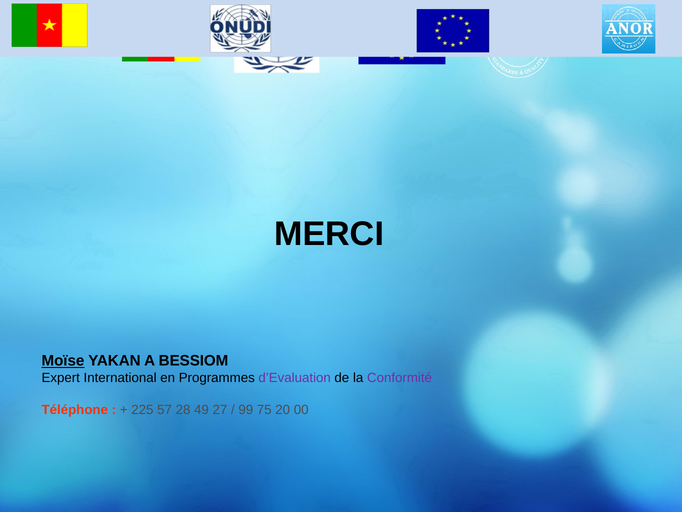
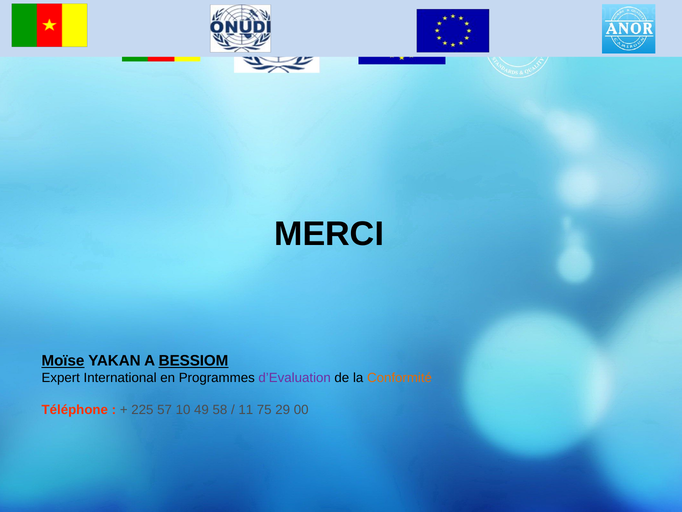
BESSIOM underline: none -> present (194, 361)
Conformité colour: purple -> orange (400, 377)
28: 28 -> 10 (183, 409)
27: 27 -> 58 (220, 409)
99: 99 -> 11 (246, 409)
20: 20 -> 29 (283, 409)
